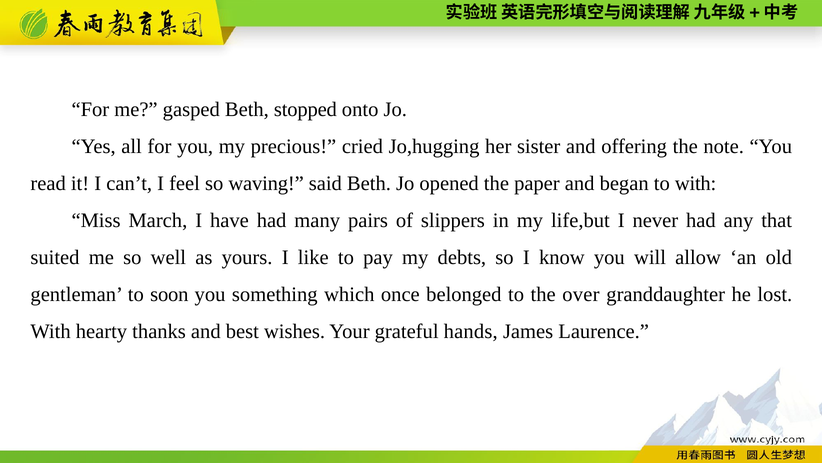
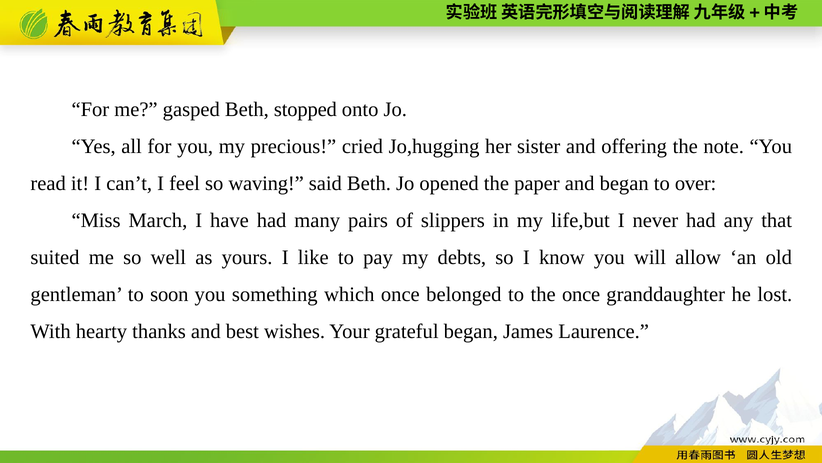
to with: with -> over (696, 183)
the over: over -> once (581, 294)
grateful hands: hands -> began (471, 331)
